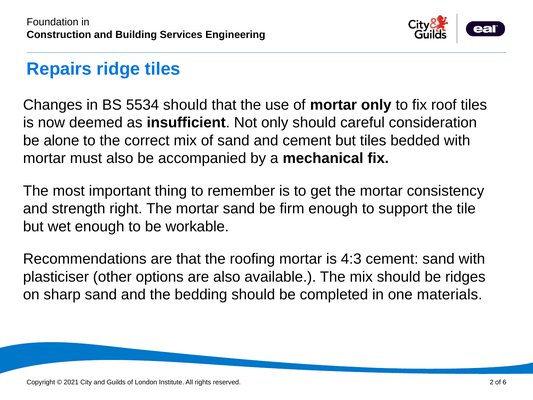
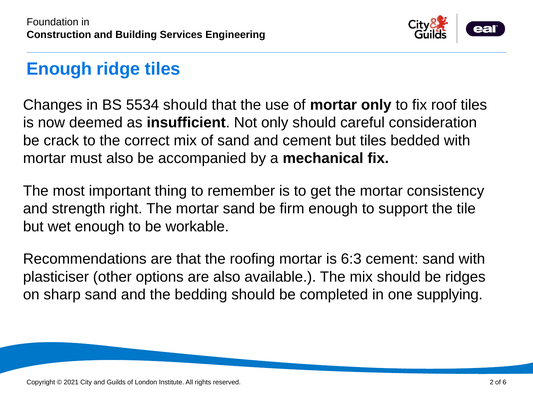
Repairs: Repairs -> Enough (59, 69)
alone: alone -> crack (61, 140)
4:3: 4:3 -> 6:3 (351, 259)
materials: materials -> supplying (450, 294)
